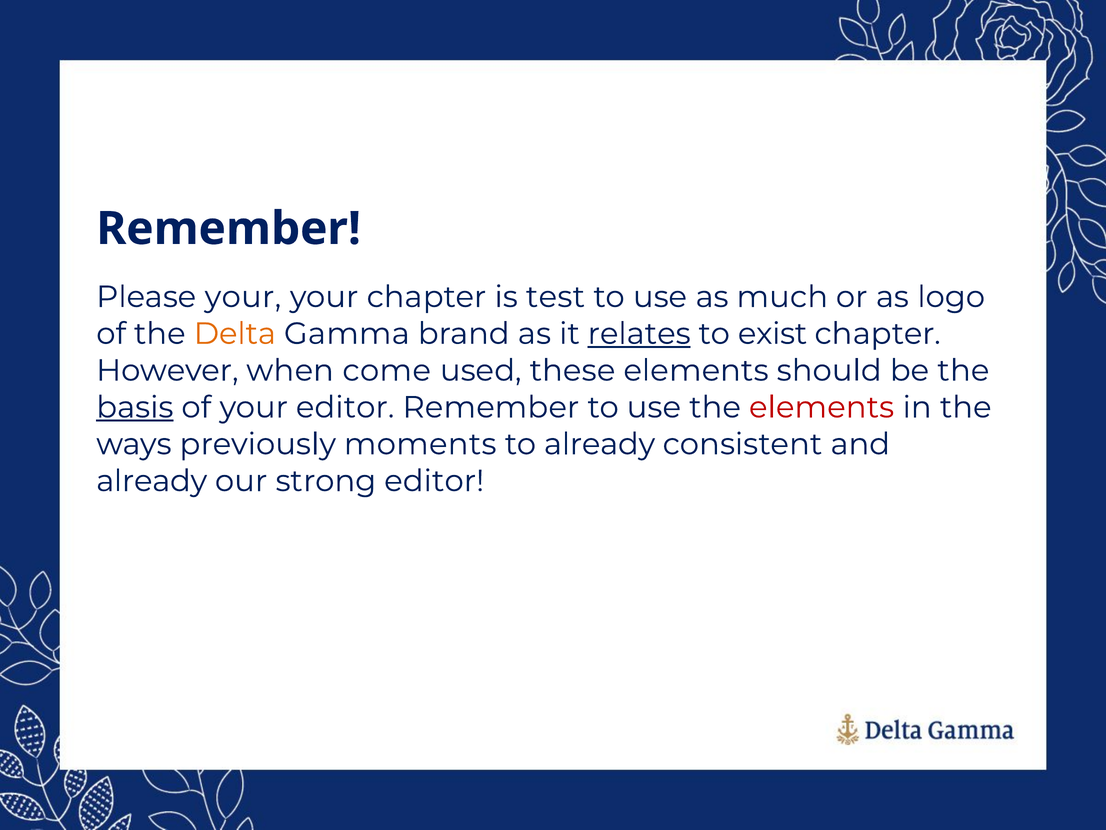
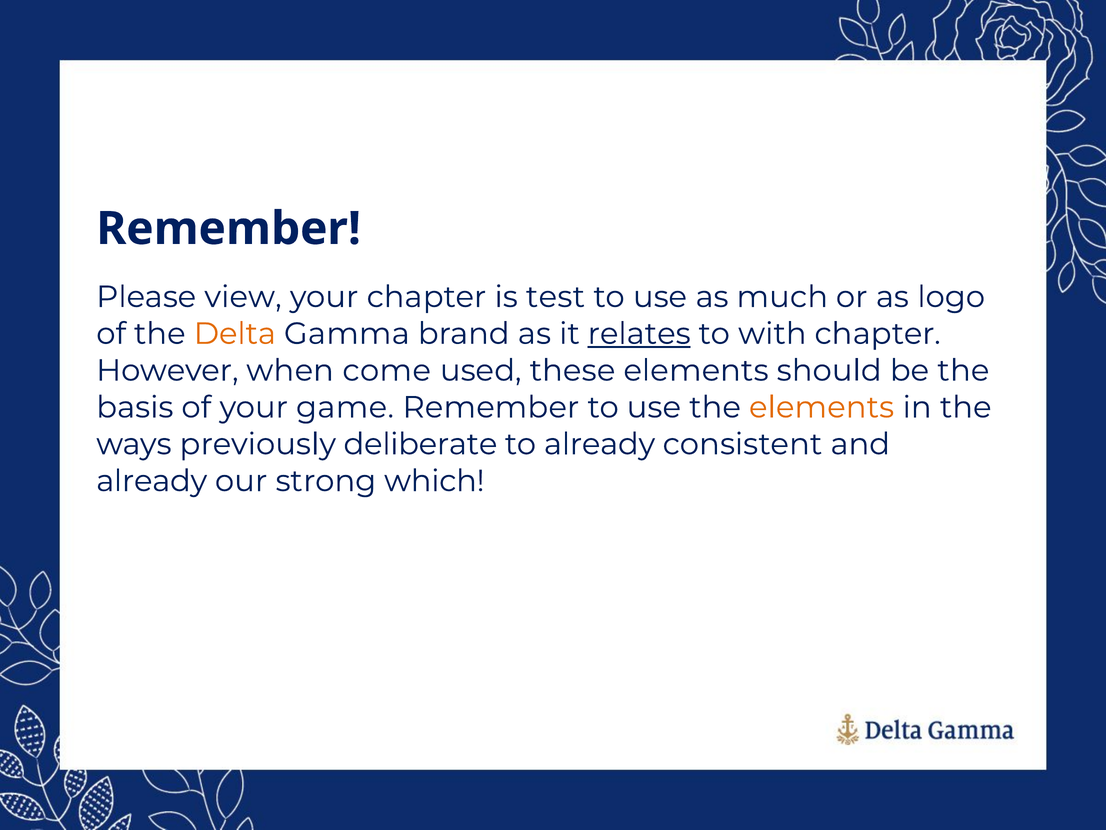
Please your: your -> view (243, 297)
exist: exist -> with (772, 334)
basis underline: present -> none (135, 407)
your editor: editor -> game (345, 407)
elements colour: red -> orange (822, 407)
moments: moments -> deliberate (420, 444)
strong editor: editor -> which (434, 481)
